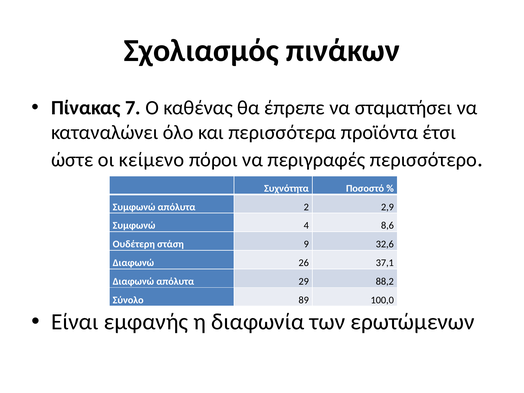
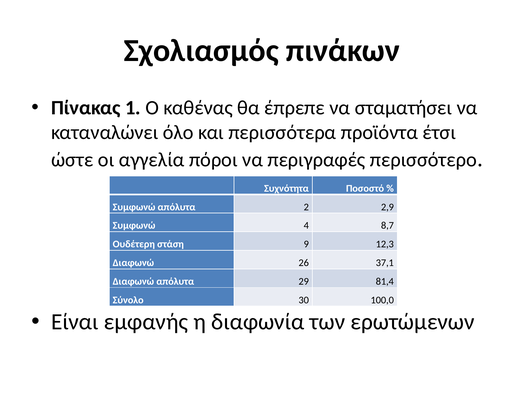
7: 7 -> 1 (133, 108)
κείμενο: κείμενο -> αγγελία (152, 160)
8,6: 8,6 -> 8,7 (387, 226)
32,6: 32,6 -> 12,3 (385, 244)
88,2: 88,2 -> 81,4 (385, 281)
89: 89 -> 30 (304, 300)
